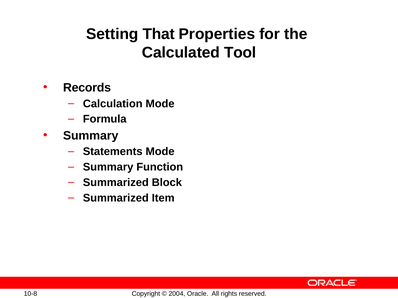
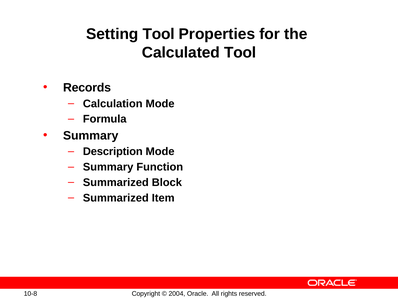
Setting That: That -> Tool (159, 34)
Statements: Statements -> Description (113, 152)
